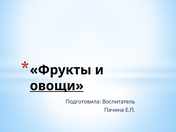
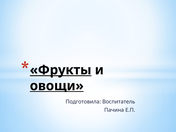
Фрукты underline: none -> present (61, 70)
